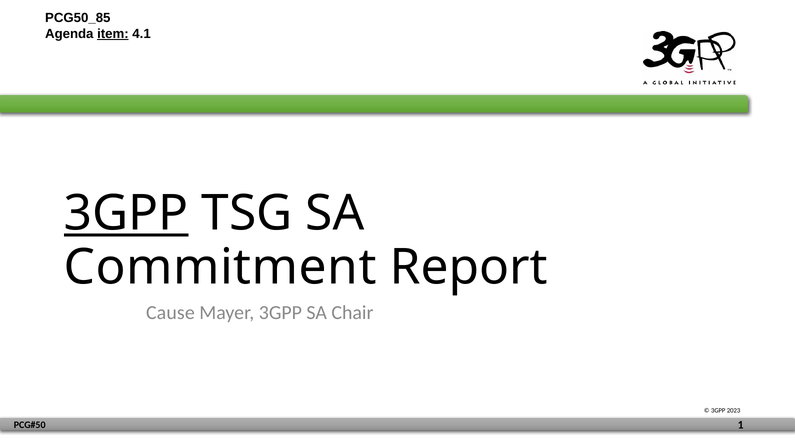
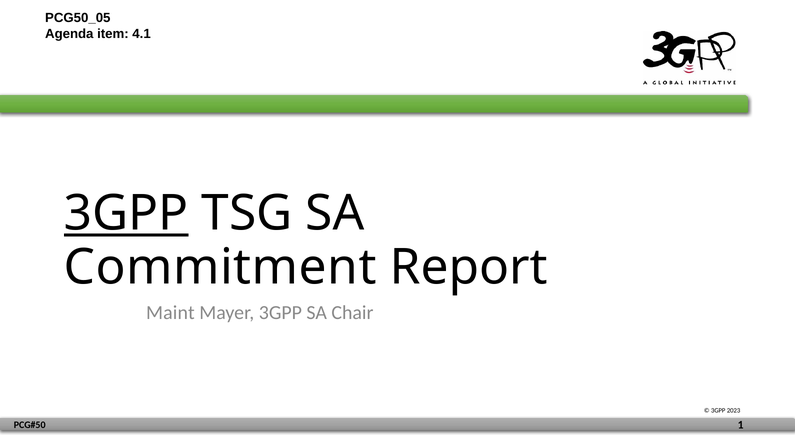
PCG50_85: PCG50_85 -> PCG50_05 (78, 18)
item underline: present -> none (113, 34)
Cause: Cause -> Maint (170, 313)
